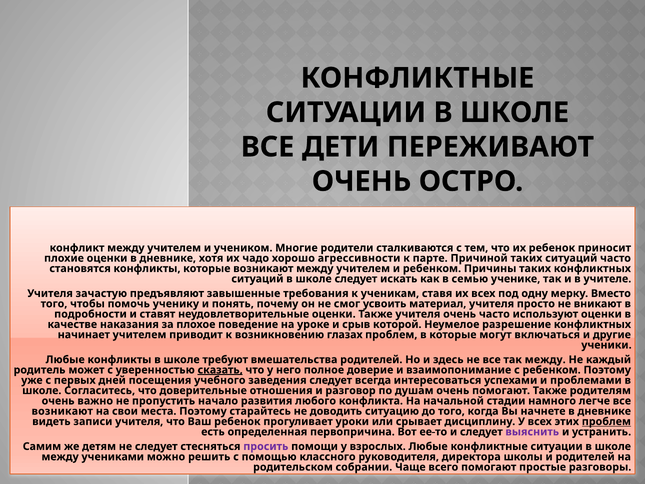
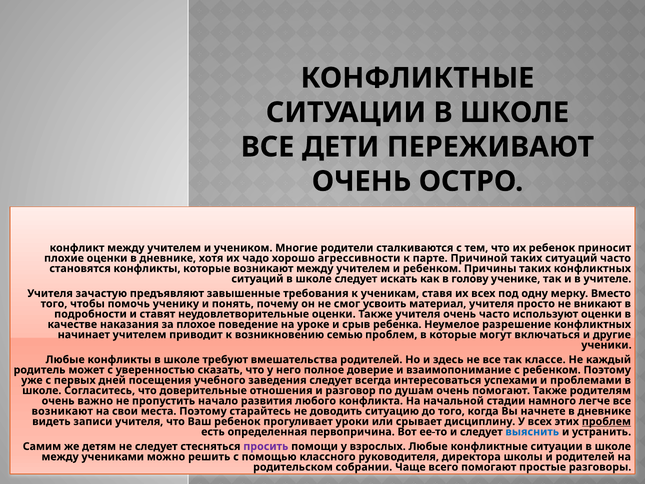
семью: семью -> голову (470, 279)
которой: которой -> ребенка (397, 324)
глазах: глазах -> семью (345, 335)
так между: между -> классе (545, 359)
сказать underline: present -> none (220, 370)
выяснить colour: purple -> blue (532, 432)
